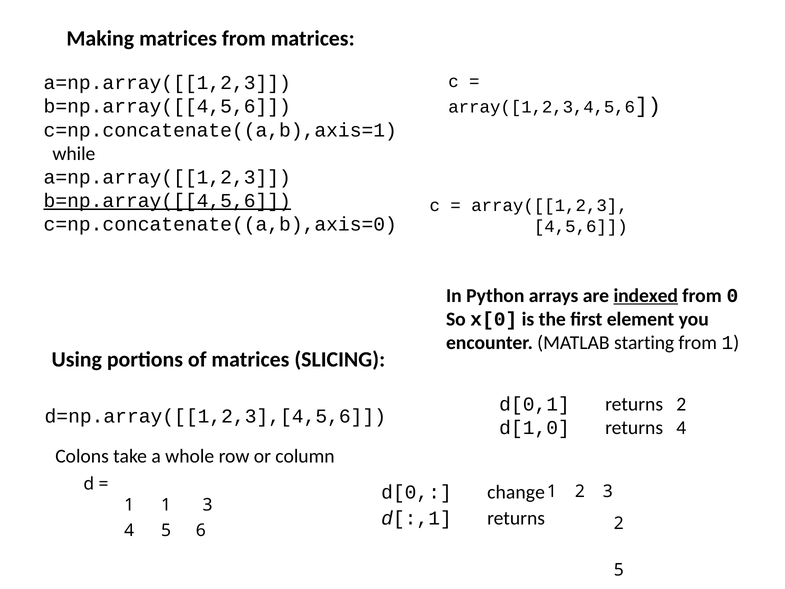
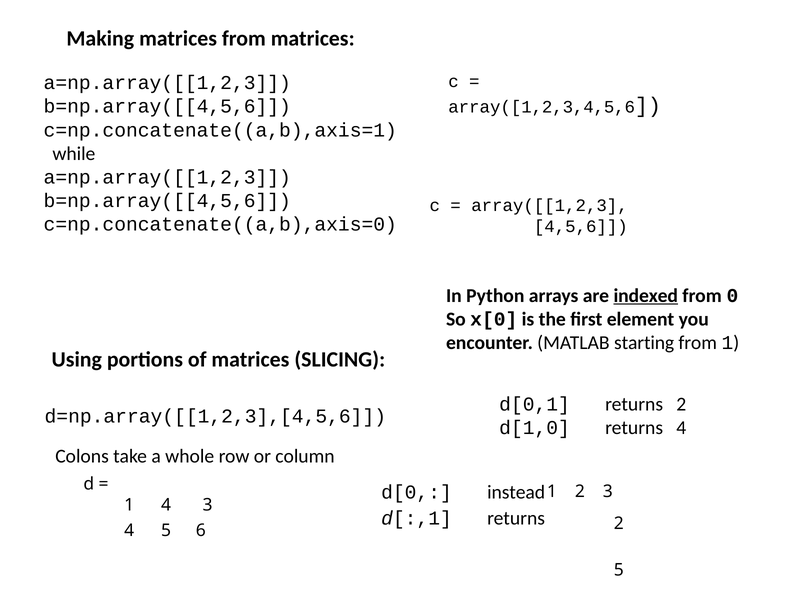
b=np.array([[4,5,6 underline: present -> none (167, 201)
change: change -> instead (516, 492)
1 1: 1 -> 4 (166, 505)
